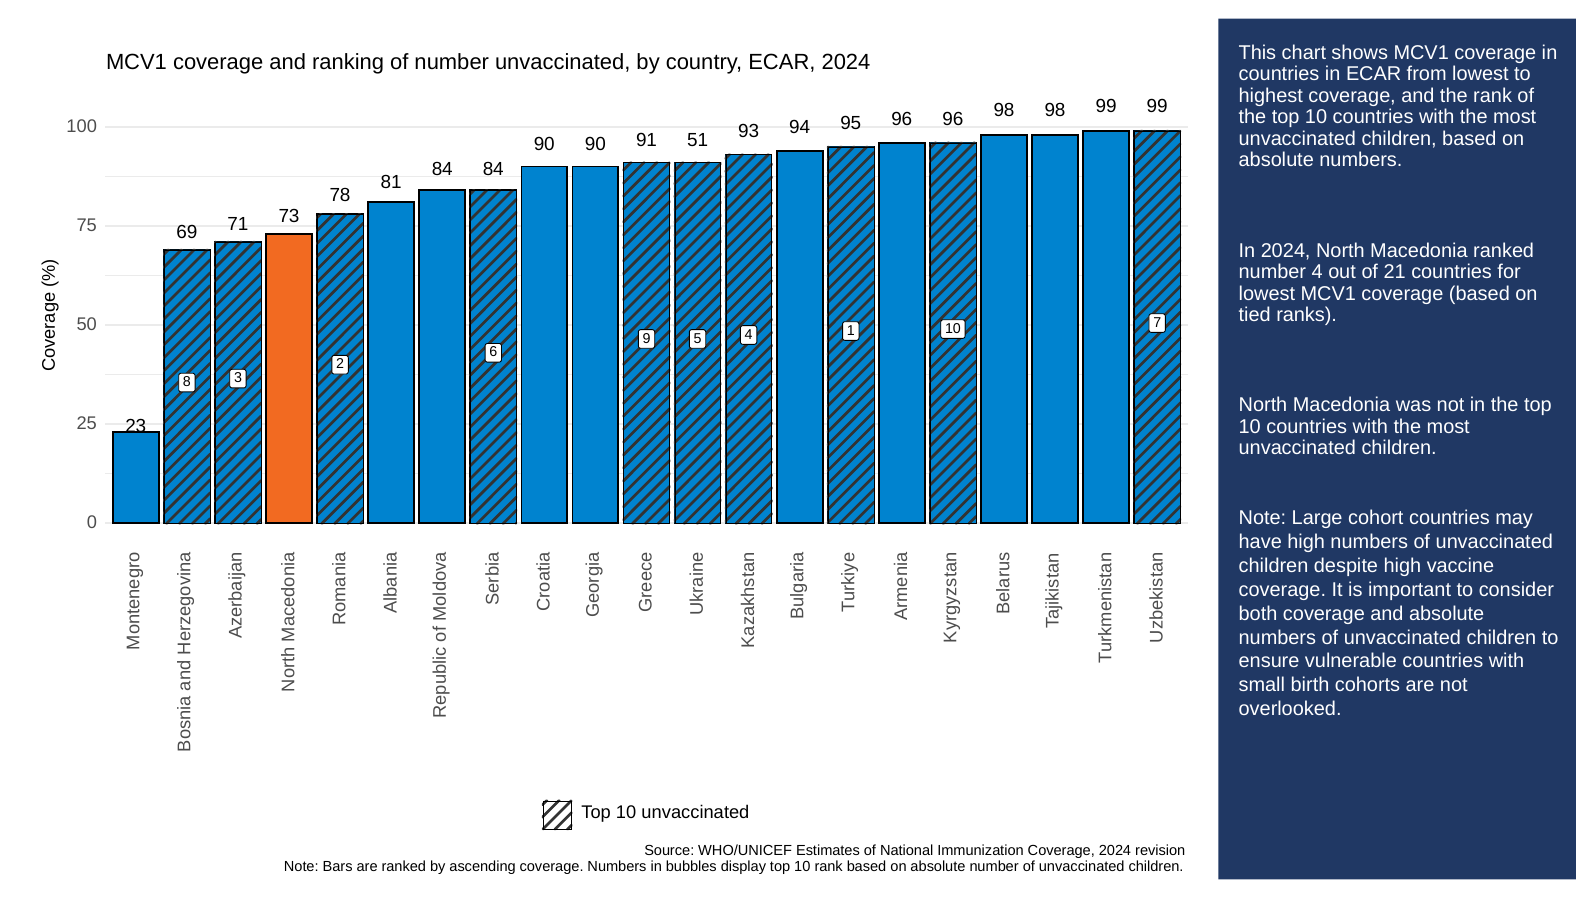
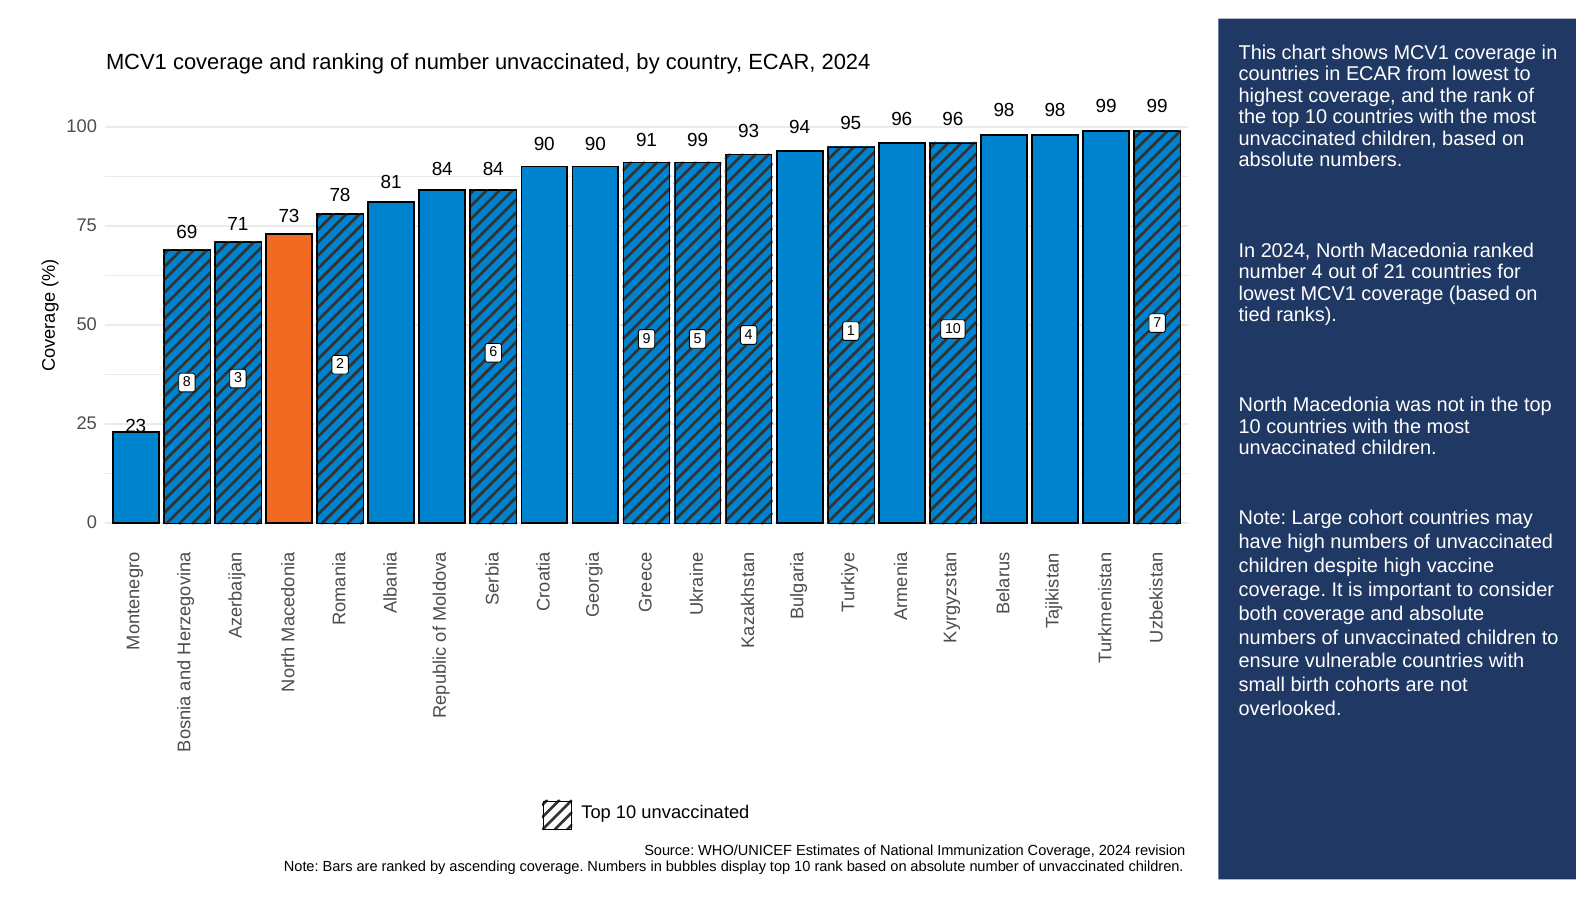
90 51: 51 -> 99 (698, 140)
